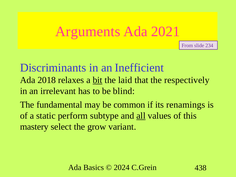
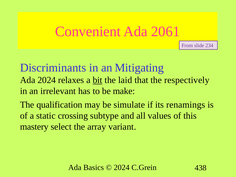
Arguments: Arguments -> Convenient (88, 31)
2021: 2021 -> 2061 (166, 31)
Inefficient: Inefficient -> Mitigating (139, 68)
Ada 2018: 2018 -> 2024 (47, 80)
blind: blind -> make (124, 91)
fundamental: fundamental -> qualification (59, 105)
common: common -> simulate (129, 105)
perform: perform -> crossing (73, 116)
all underline: present -> none (141, 116)
grow: grow -> array (97, 127)
